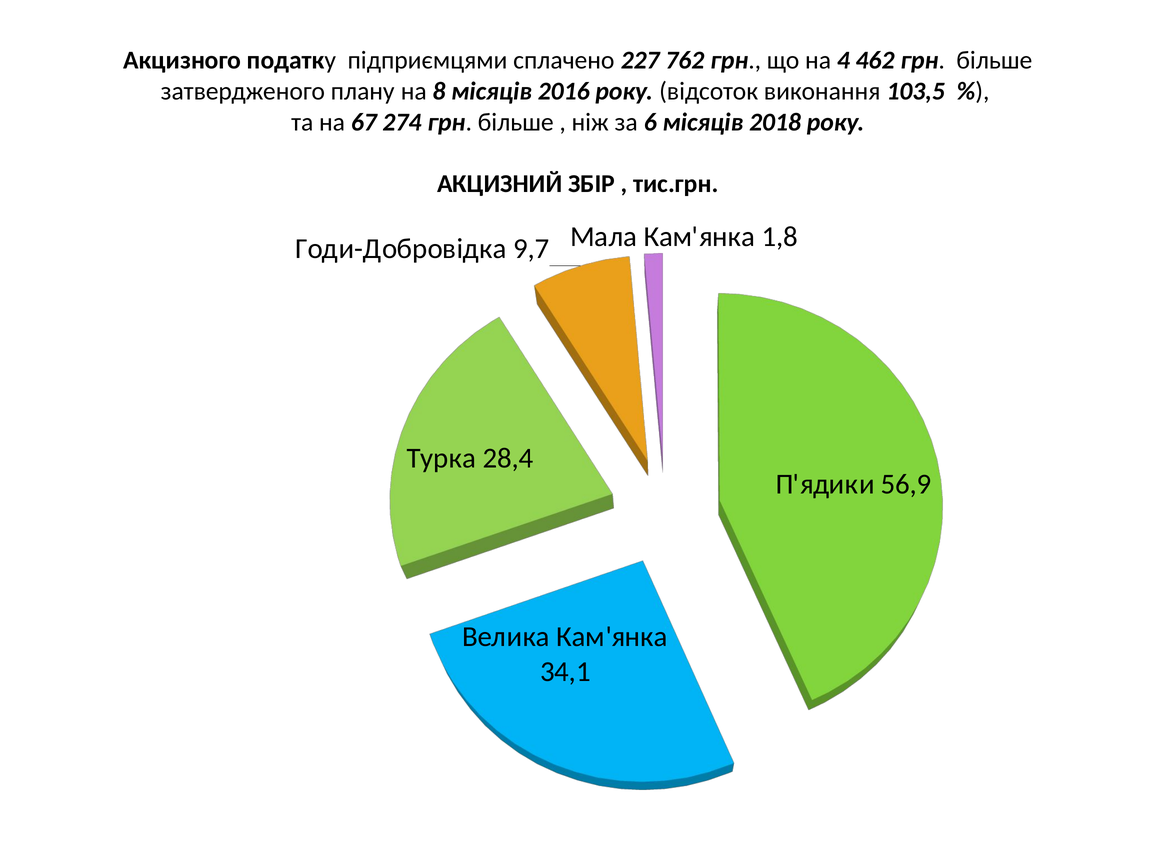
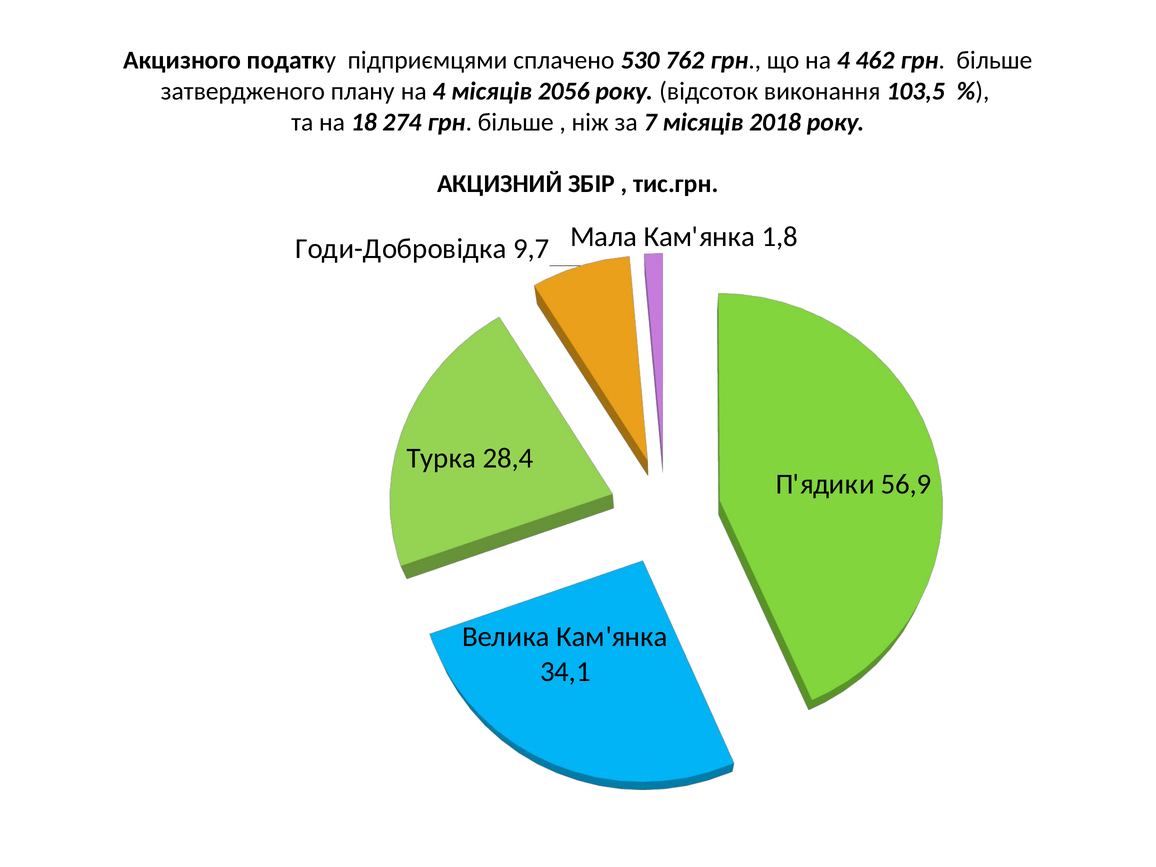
227: 227 -> 530 (640, 60)
плану на 8: 8 -> 4 (439, 91)
2016: 2016 -> 2056 (564, 91)
67: 67 -> 18 (364, 122)
6: 6 -> 7 (650, 122)
